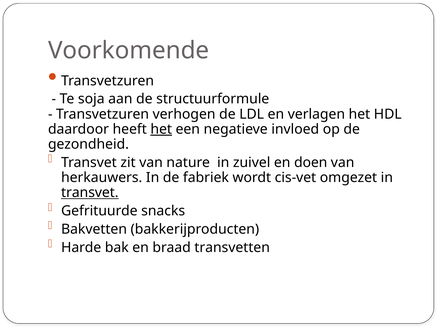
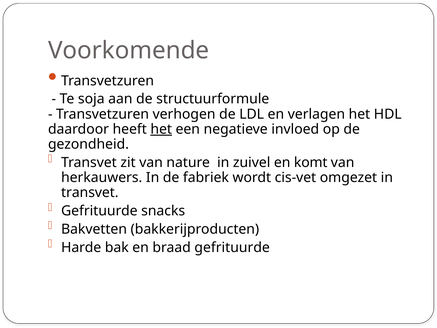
doen: doen -> komt (311, 162)
transvet underline: present -> none (90, 193)
braad transvetten: transvetten -> gefrituurde (232, 247)
